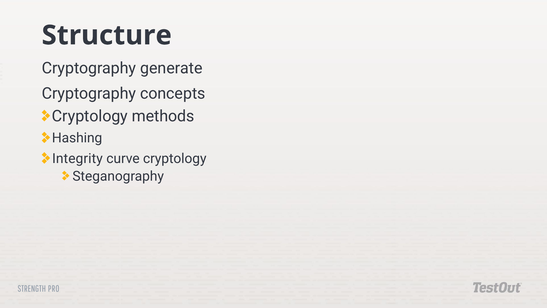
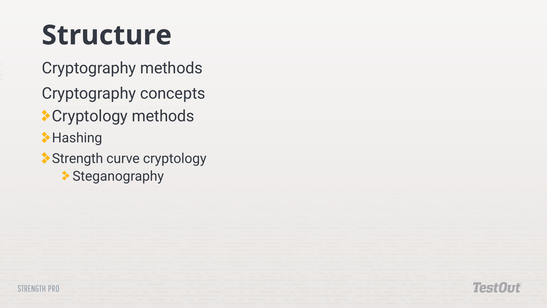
Cryptography generate: generate -> methods (171, 68)
Integrity: Integrity -> Strength (78, 158)
